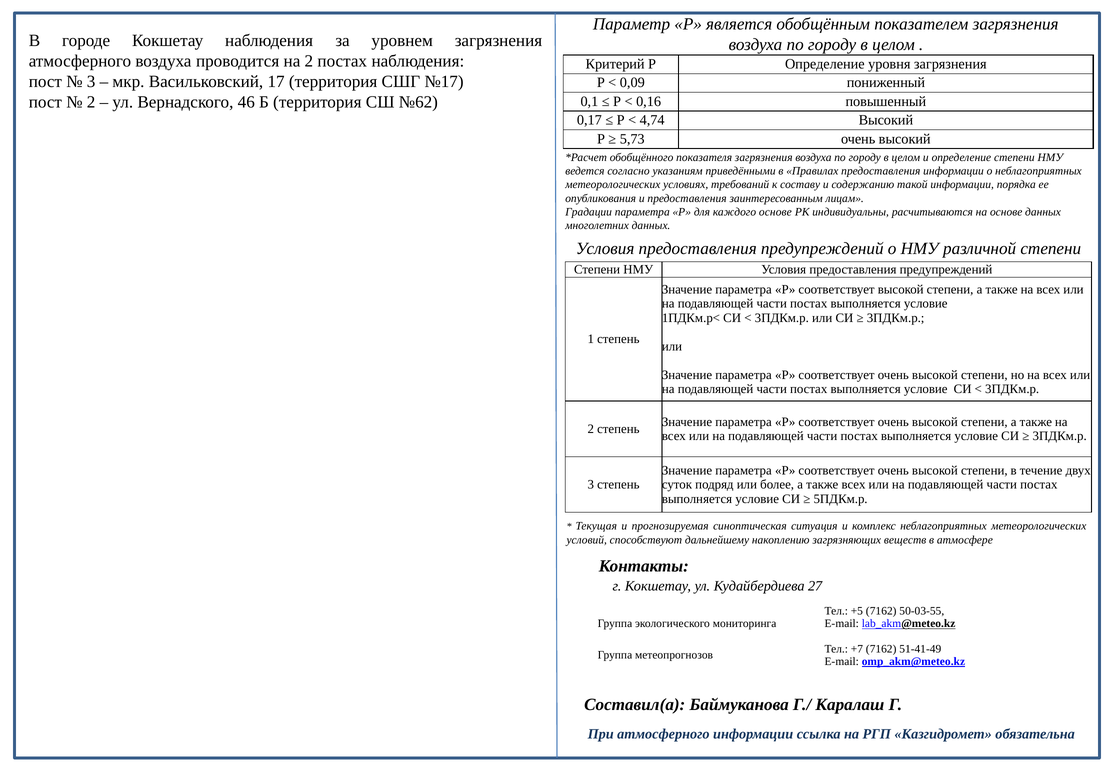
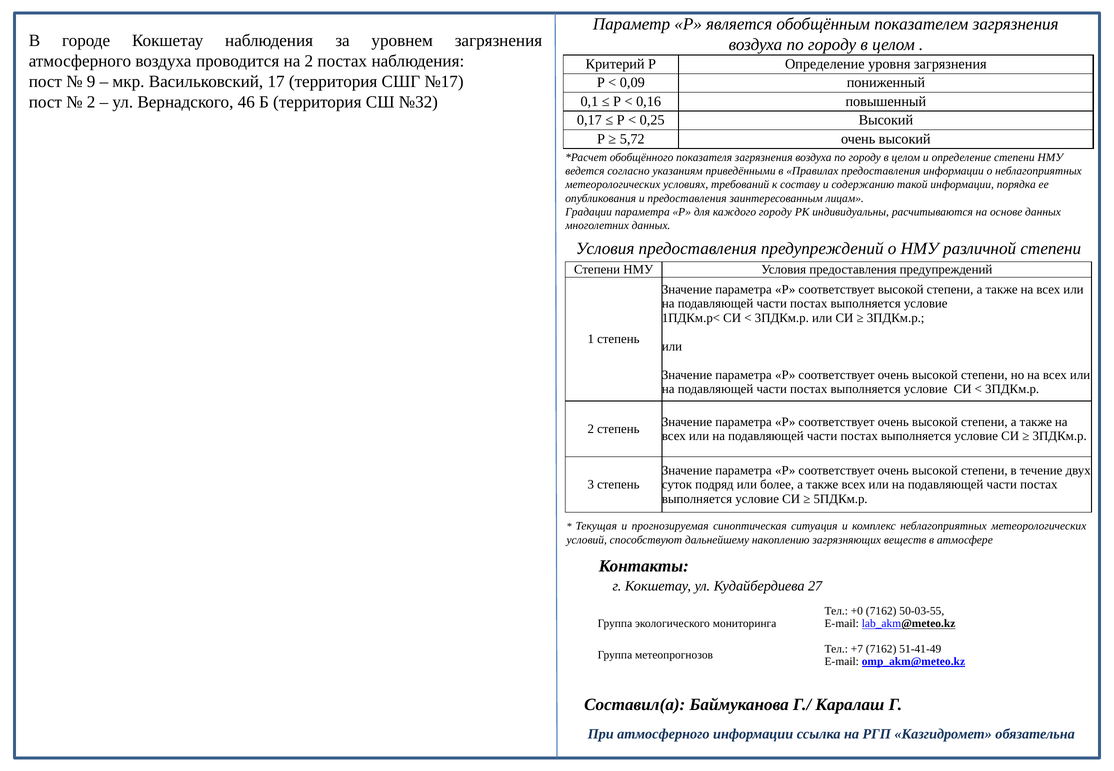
3: 3 -> 9 (91, 82)
№62: №62 -> №32 (418, 102)
4,74: 4,74 -> 0,25 (652, 120)
5,73: 5,73 -> 5,72 (632, 139)
каждого основе: основе -> городу (775, 212)
+5: +5 -> +0 (857, 611)
